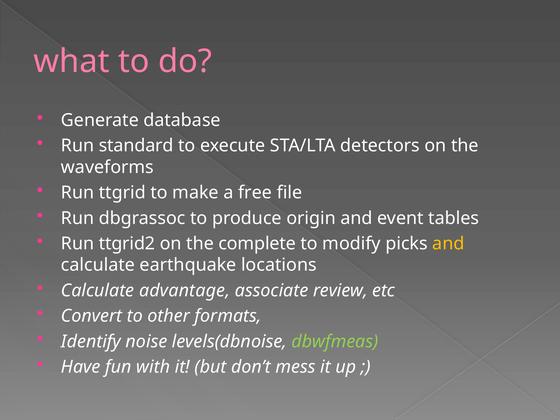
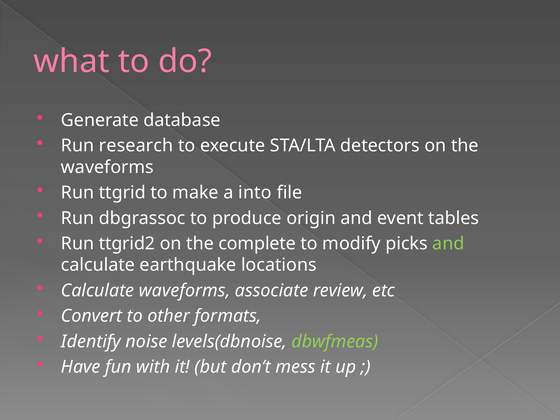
standard: standard -> research (136, 146)
free: free -> into (255, 193)
and colour: yellow -> light green (448, 244)
Calculate advantage: advantage -> waveforms (185, 291)
